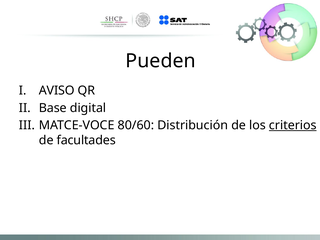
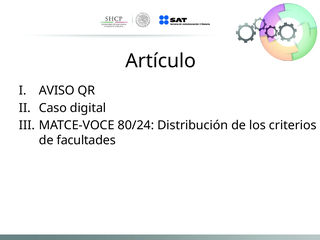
Pueden: Pueden -> Artículo (161, 61)
Base: Base -> Caso (53, 108)
80/60: 80/60 -> 80/24 (136, 125)
criterios underline: present -> none (293, 125)
